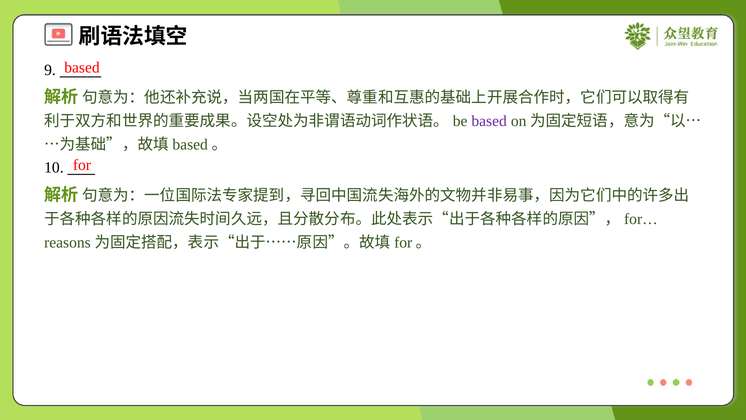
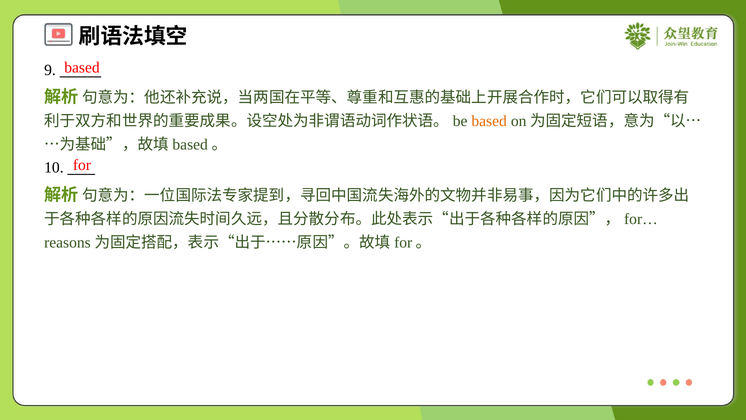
based colour: purple -> orange (489, 121)
